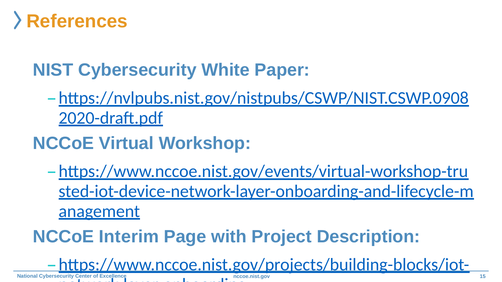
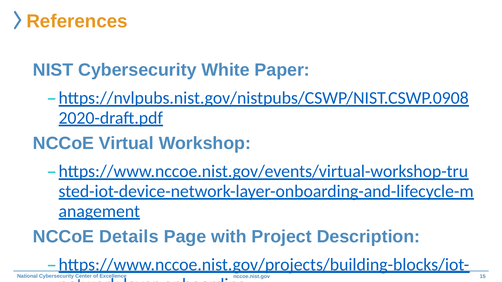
Interim: Interim -> Details (129, 237)
